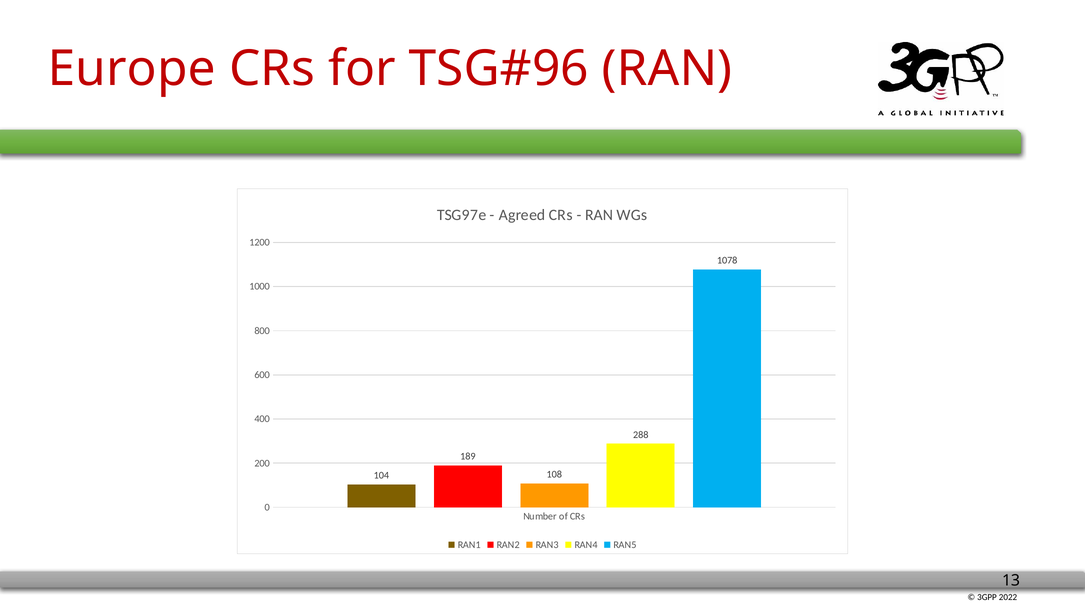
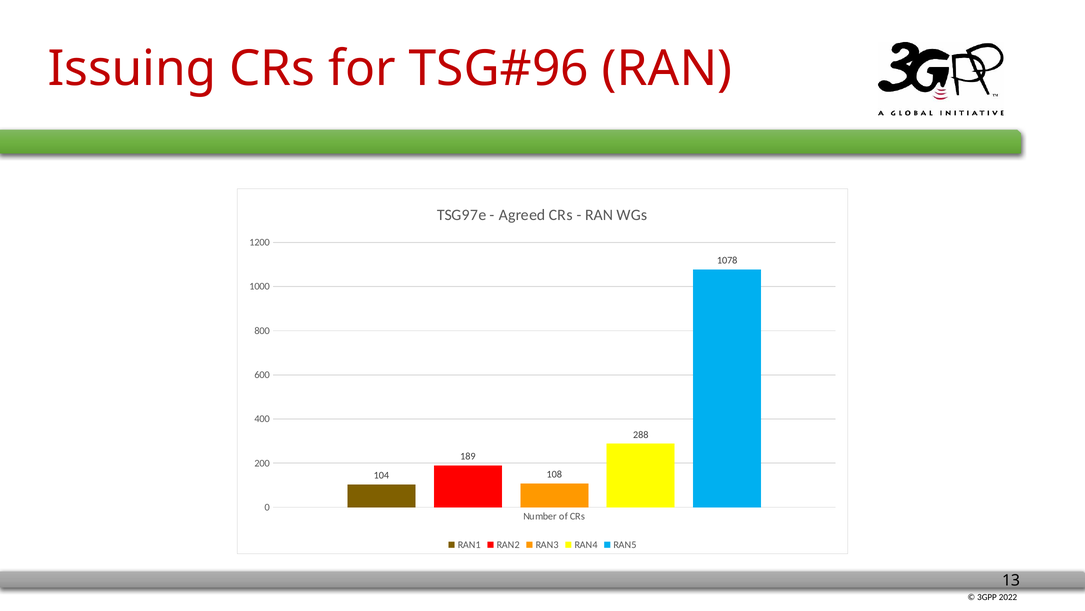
Europe: Europe -> Issuing (132, 69)
